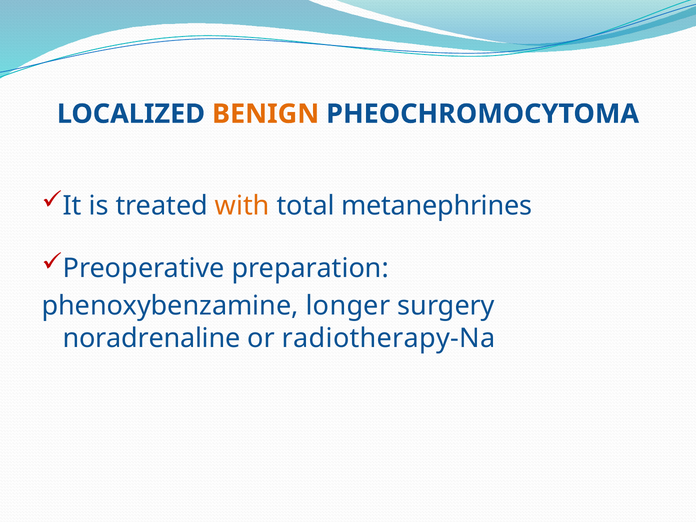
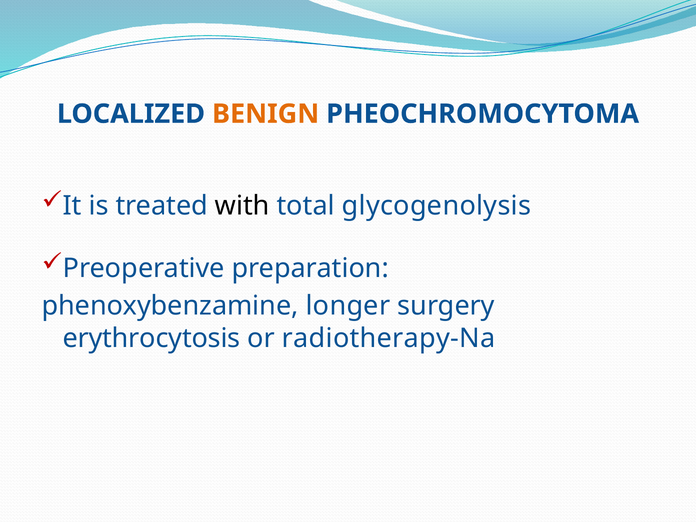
with colour: orange -> black (242, 206)
metanephrines: metanephrines -> glycogenolysis (436, 206)
noradrenaline: noradrenaline -> erythrocytosis (151, 338)
